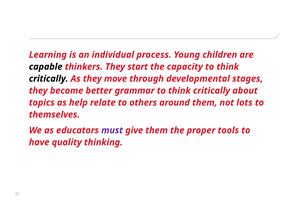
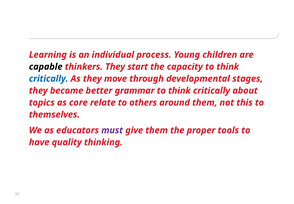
critically colour: black -> blue (49, 79)
help: help -> core (78, 102)
lots: lots -> this (245, 102)
